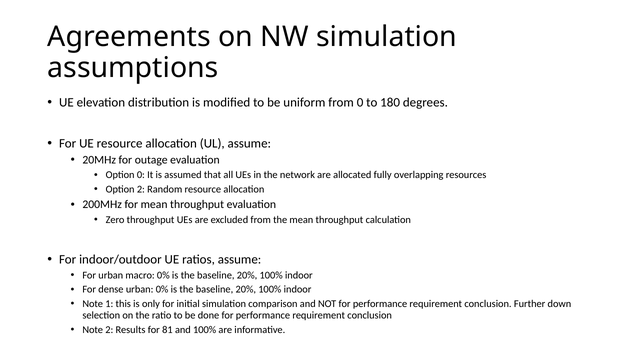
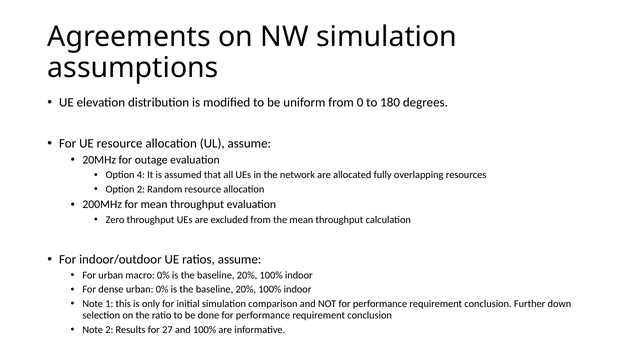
Option 0: 0 -> 4 (141, 175)
81: 81 -> 27 (167, 329)
